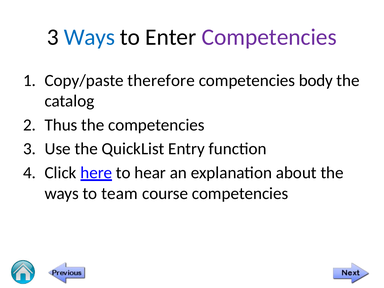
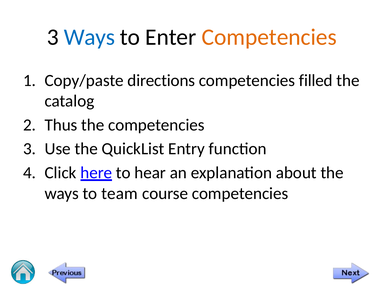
Competencies colour: purple -> orange (269, 37)
therefore: therefore -> directions (161, 81)
body: body -> filled (316, 81)
